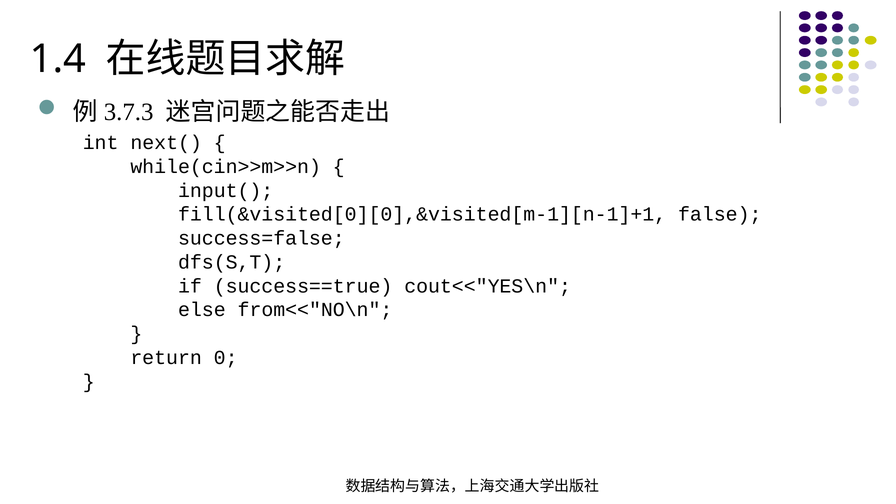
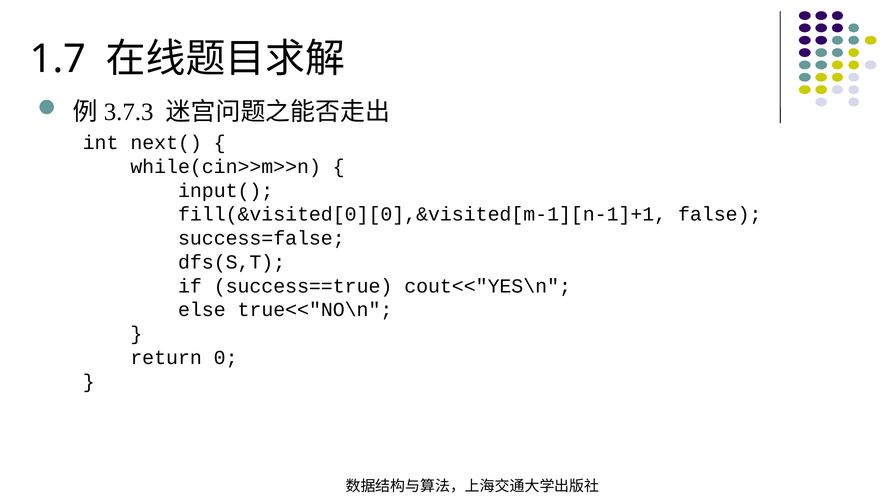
1.4: 1.4 -> 1.7 (58, 59)
from<<"NO\n: from<<"NO\n -> true<<"NO\n (315, 310)
